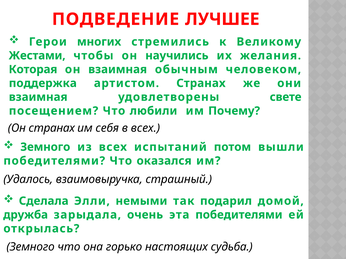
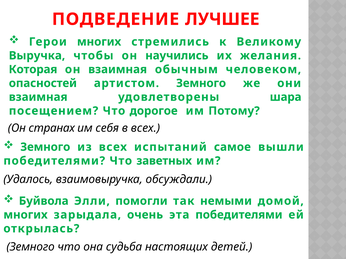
Жестами: Жестами -> Выручка (37, 56)
поддержка: поддержка -> опасностей (43, 83)
артистом Странах: Странах -> Земного (201, 83)
свете: свете -> шара (286, 97)
любили: любили -> дорогое (154, 111)
Почему: Почему -> Потому (234, 111)
потом: потом -> самое (232, 147)
оказался: оказался -> заветных (164, 161)
страшный: страшный -> обсуждали (179, 180)
Сделала: Сделала -> Буйвола (44, 201)
немыми: немыми -> помогли (141, 201)
подарил: подарил -> немыми (226, 201)
дружба: дружба -> многих (26, 215)
горько: горько -> судьба (124, 247)
судьба: судьба -> детей (232, 247)
